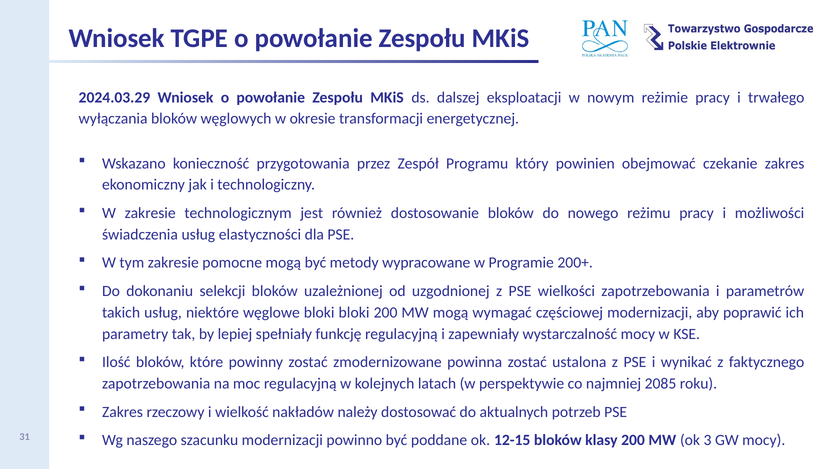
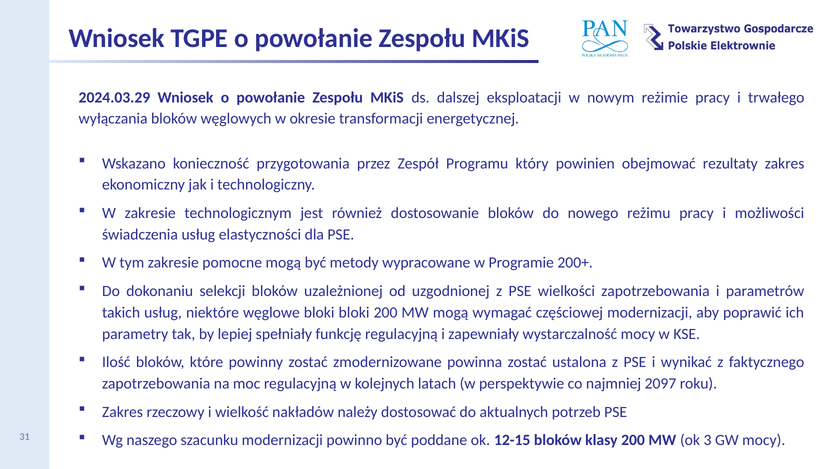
czekanie: czekanie -> rezultaty (730, 164)
2085: 2085 -> 2097 (660, 384)
